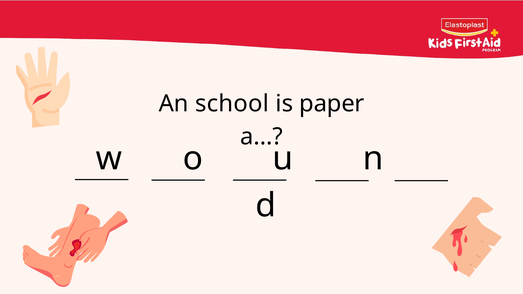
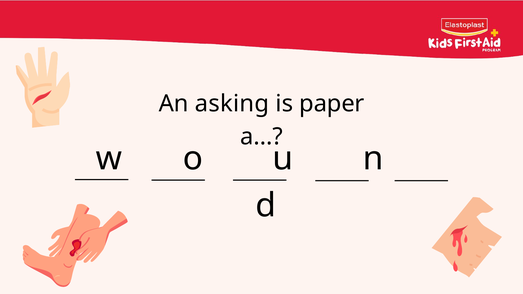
school: school -> asking (232, 104)
